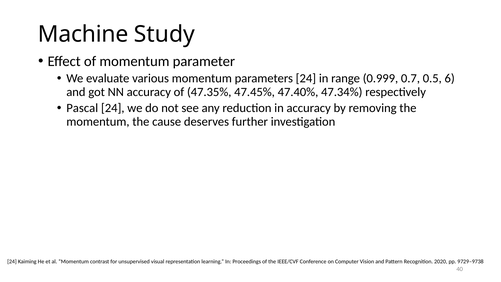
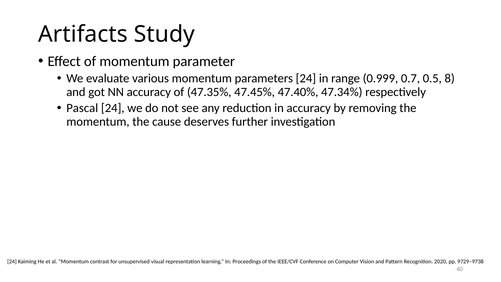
Machine: Machine -> Artifacts (83, 34)
6: 6 -> 8 (450, 78)
